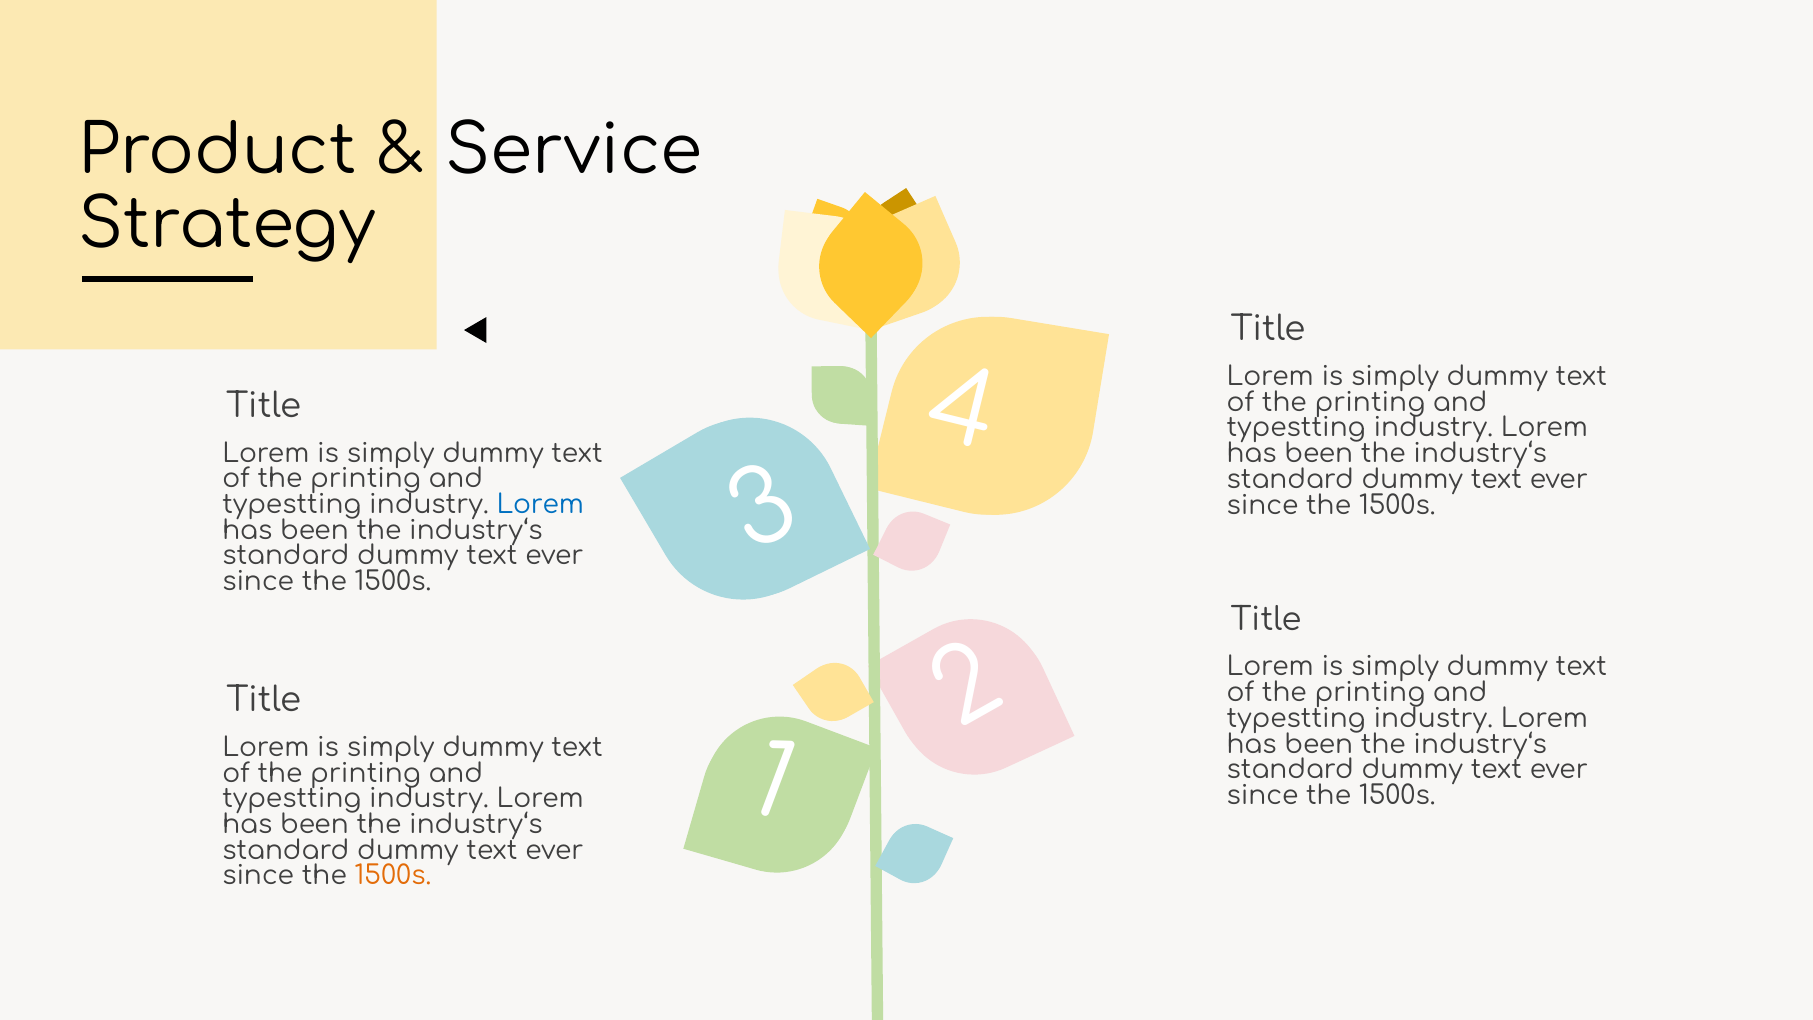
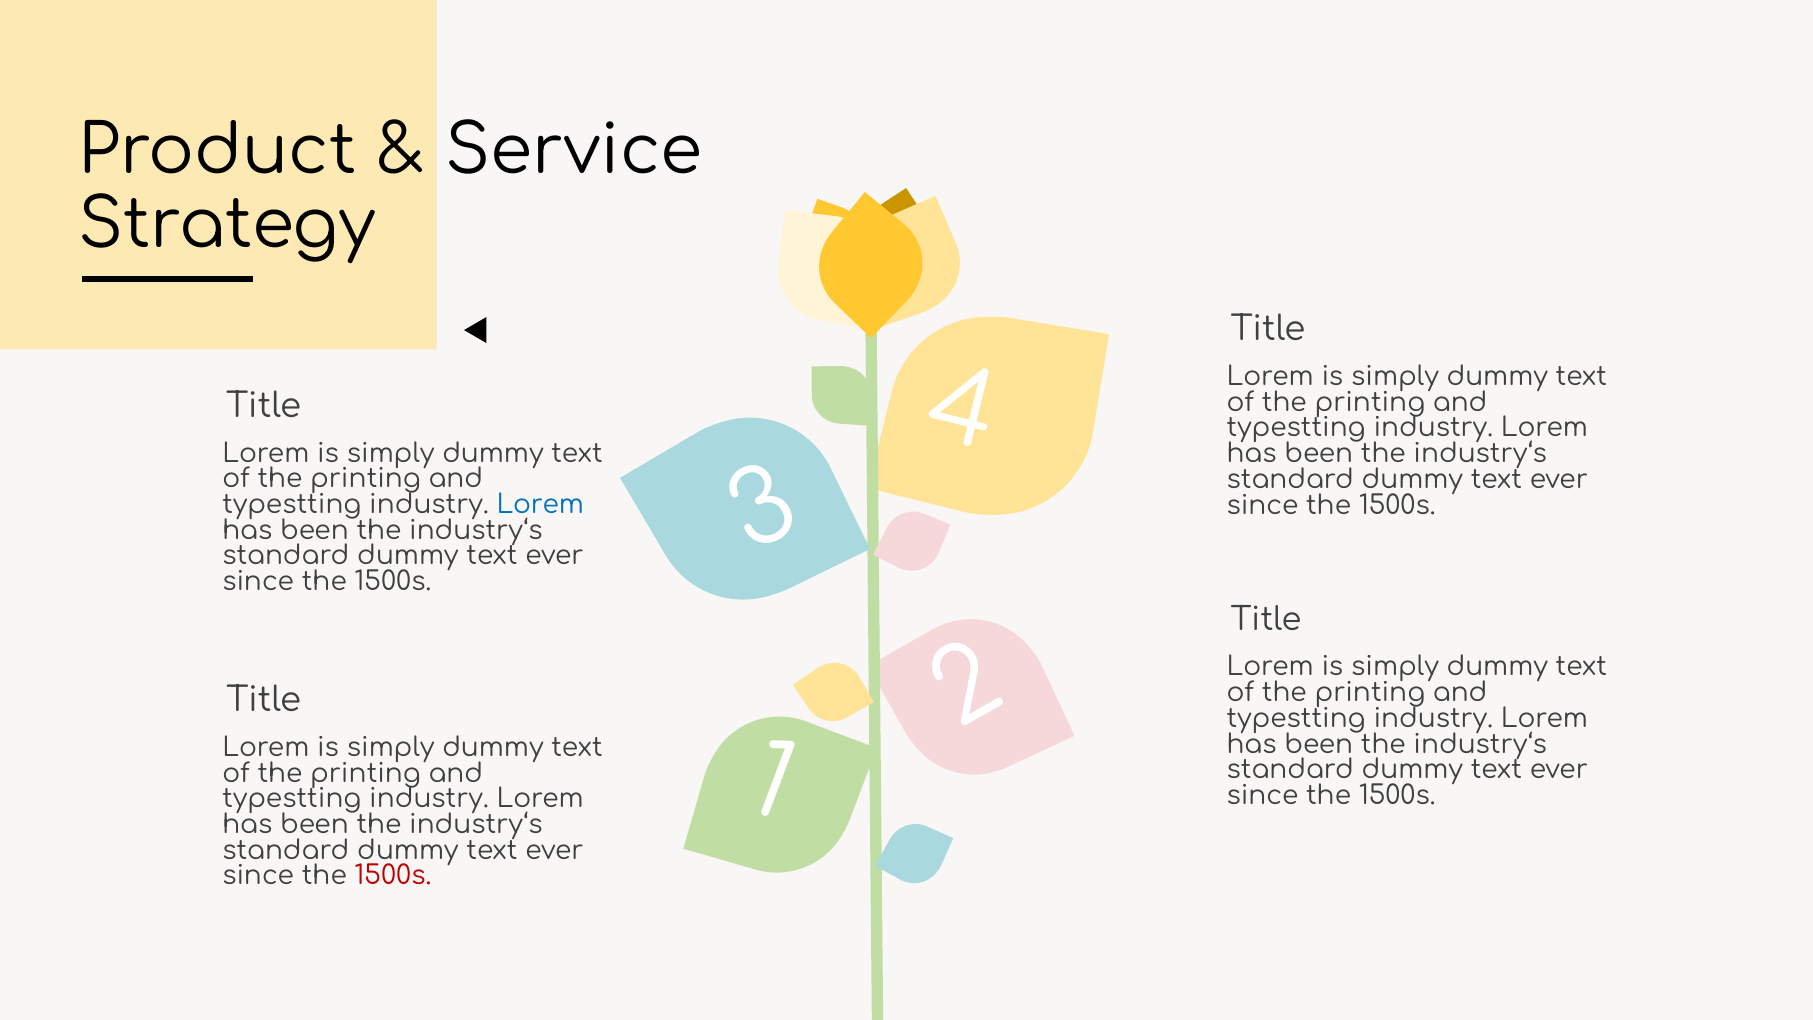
1500s colour: orange -> red (393, 876)
